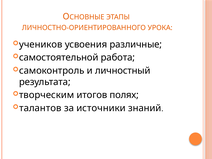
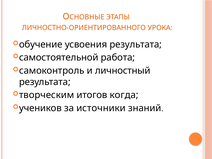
учеников: учеников -> обучение (41, 44)
усвоения различные: различные -> результата (136, 44)
полях: полях -> когда (124, 95)
талантов: талантов -> учеников (40, 108)
